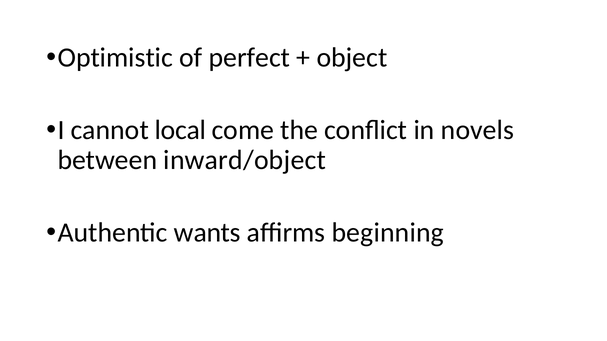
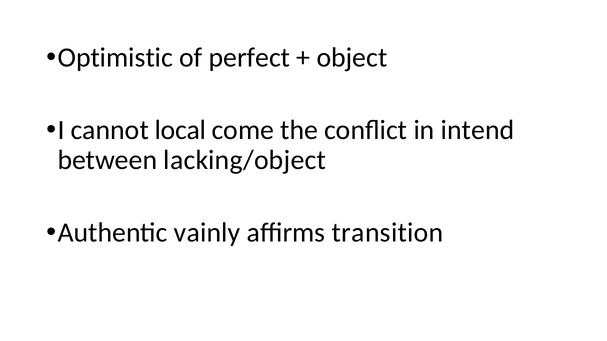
novels: novels -> intend (478, 130)
inward/object: inward/object -> lacking/object (245, 160)
wants: wants -> vainly (207, 233)
beginning: beginning -> transition (388, 233)
